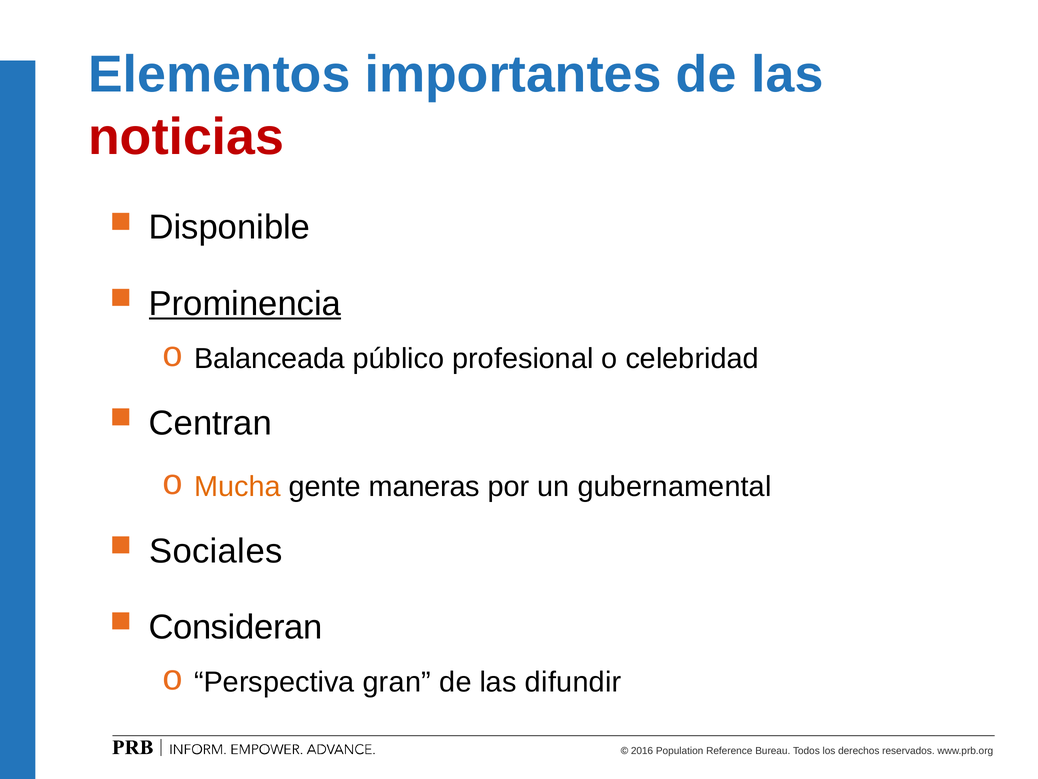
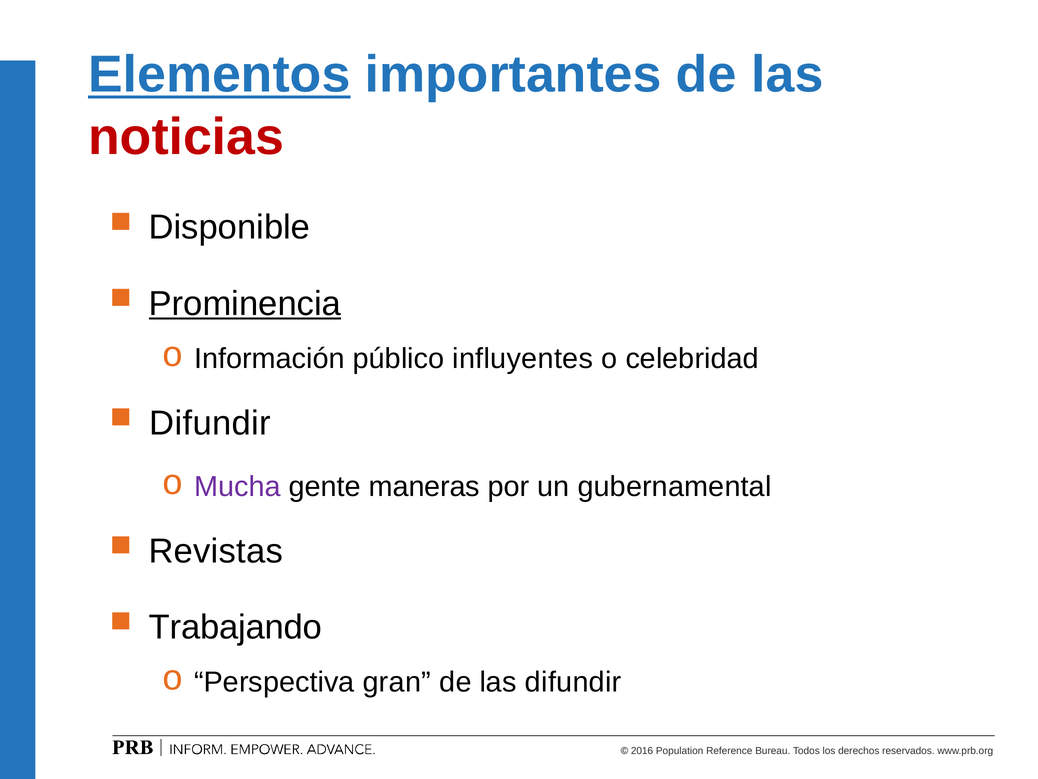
Elementos underline: none -> present (219, 75)
Balanceada: Balanceada -> Información (270, 358)
profesional: profesional -> influyentes (523, 358)
Centran: Centran -> Difundir (210, 423)
Mucha colour: orange -> purple (237, 486)
Sociales: Sociales -> Revistas (216, 551)
Consideran: Consideran -> Trabajando (235, 627)
